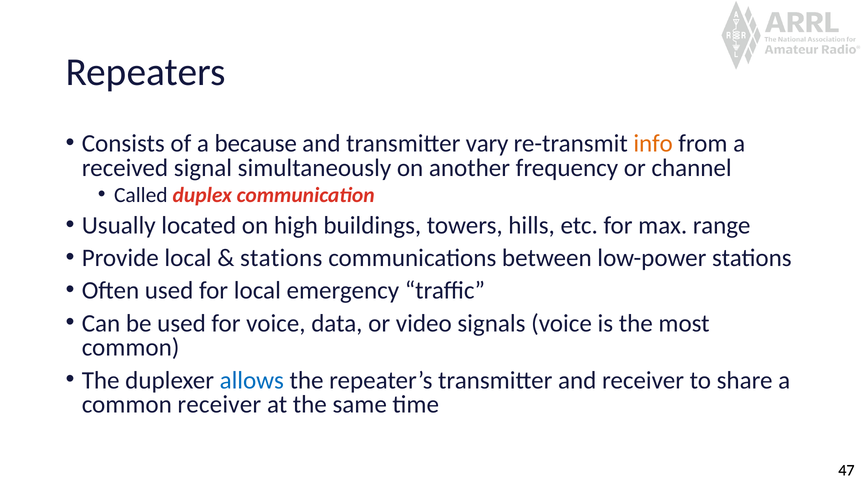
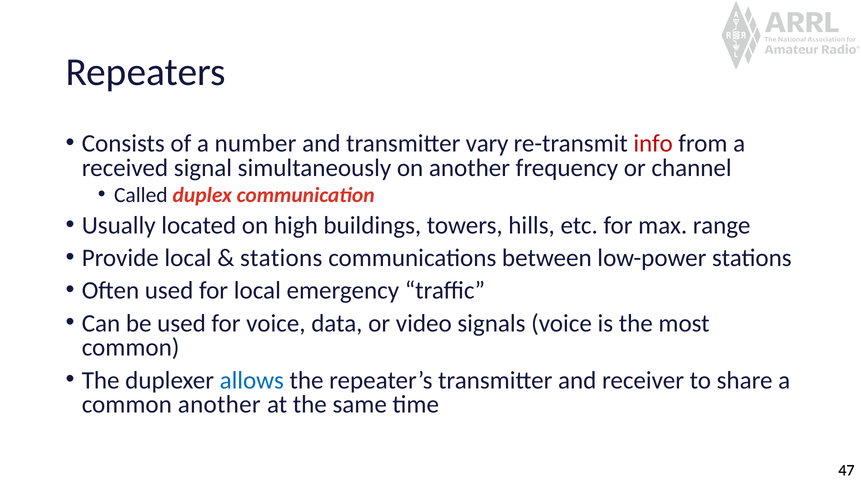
because: because -> number (256, 143)
info colour: orange -> red (653, 143)
common receiver: receiver -> another (219, 404)
